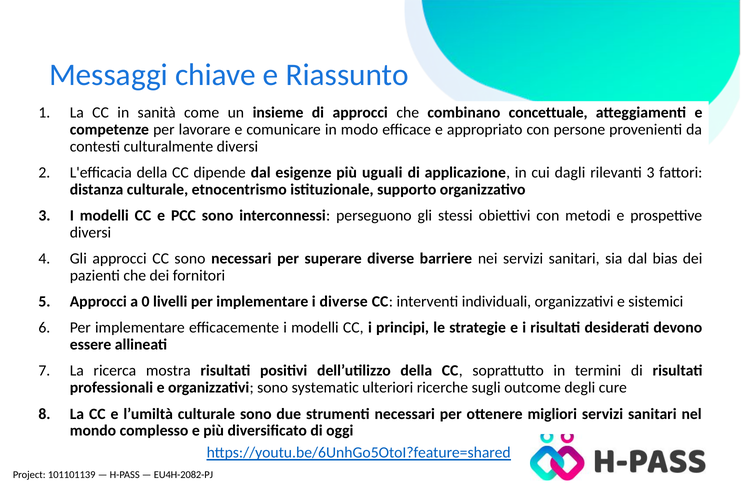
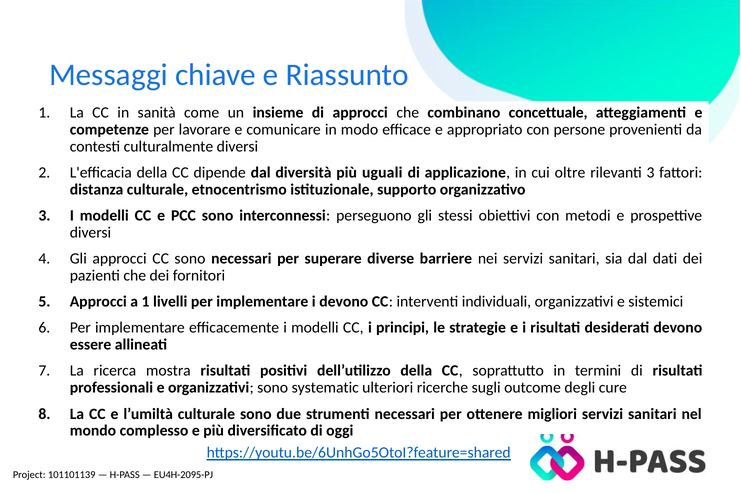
esigenze: esigenze -> diversità (304, 173)
dagli: dagli -> oltre (570, 173)
bias: bias -> dati (665, 259)
a 0: 0 -> 1 (146, 302)
i diverse: diverse -> devono (344, 302)
EU4H-2082-PJ: EU4H-2082-PJ -> EU4H-2095-PJ (183, 475)
